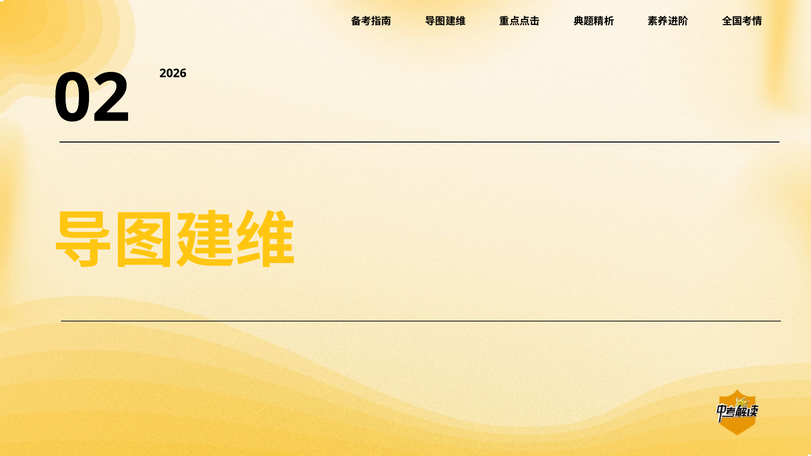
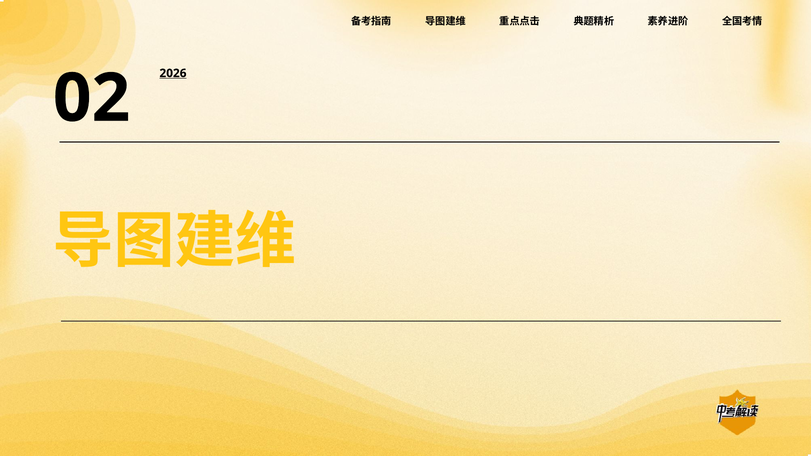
2026 underline: none -> present (173, 73)
